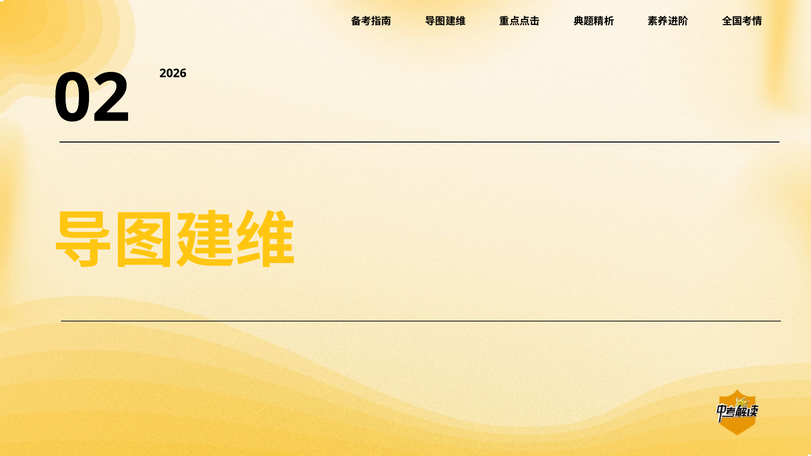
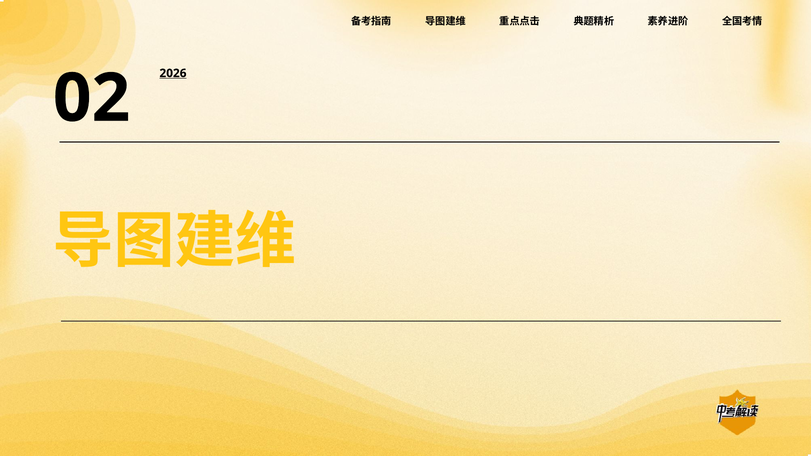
2026 underline: none -> present (173, 73)
